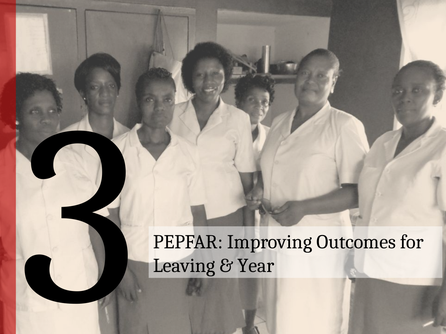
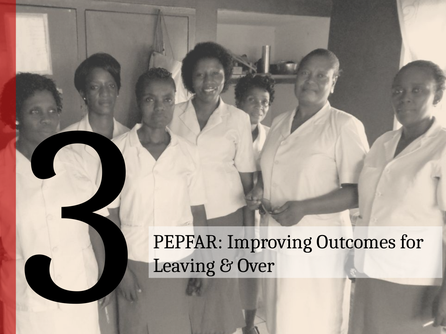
Year: Year -> Over (256, 266)
